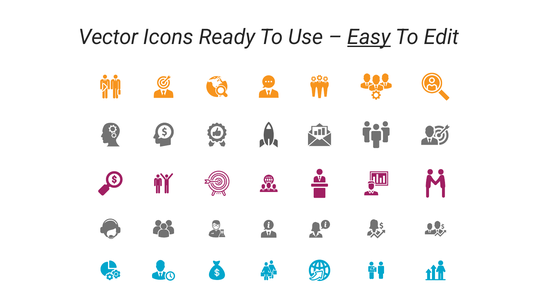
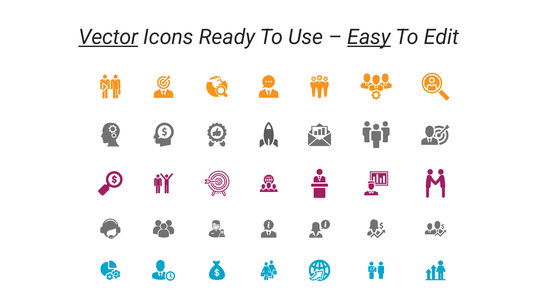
Vector underline: none -> present (108, 37)
